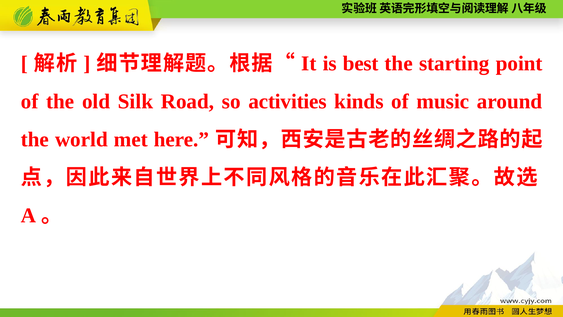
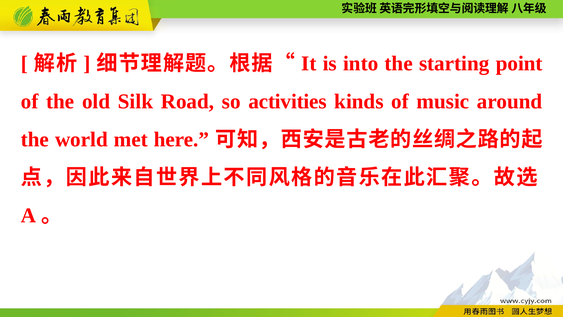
best: best -> into (361, 63)
